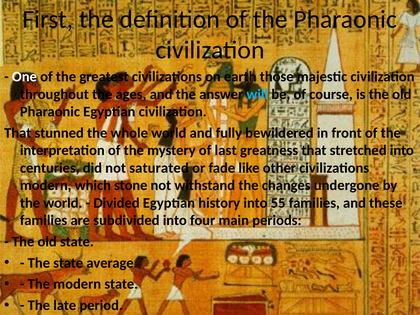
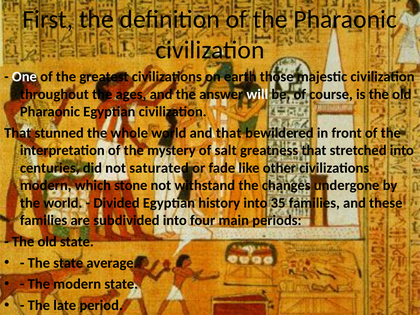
will colour: light blue -> white (257, 94)
and fully: fully -> that (229, 133)
last: last -> salt (226, 150)
55: 55 -> 35 (278, 203)
